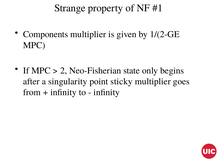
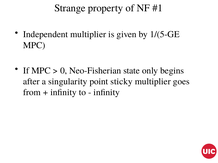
Components: Components -> Independent (46, 34)
1/(2-GE: 1/(2-GE -> 1/(5-GE (165, 34)
2: 2 -> 0 (64, 71)
